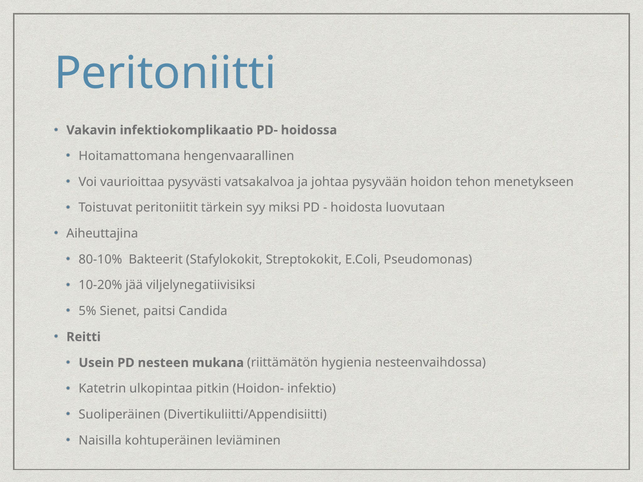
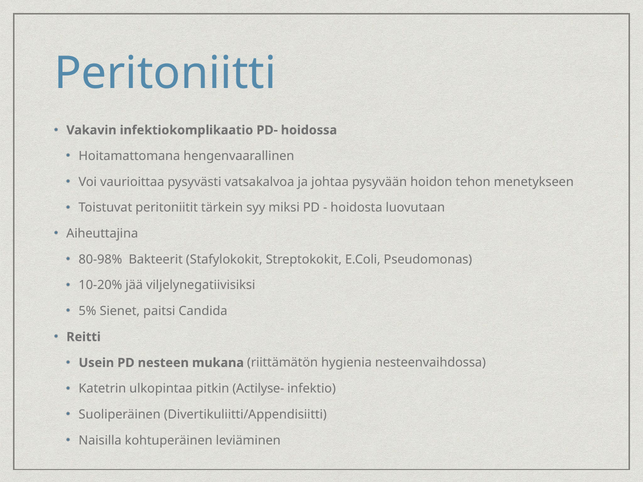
80-10%: 80-10% -> 80-98% (100, 260)
Hoidon-: Hoidon- -> Actilyse- (258, 389)
